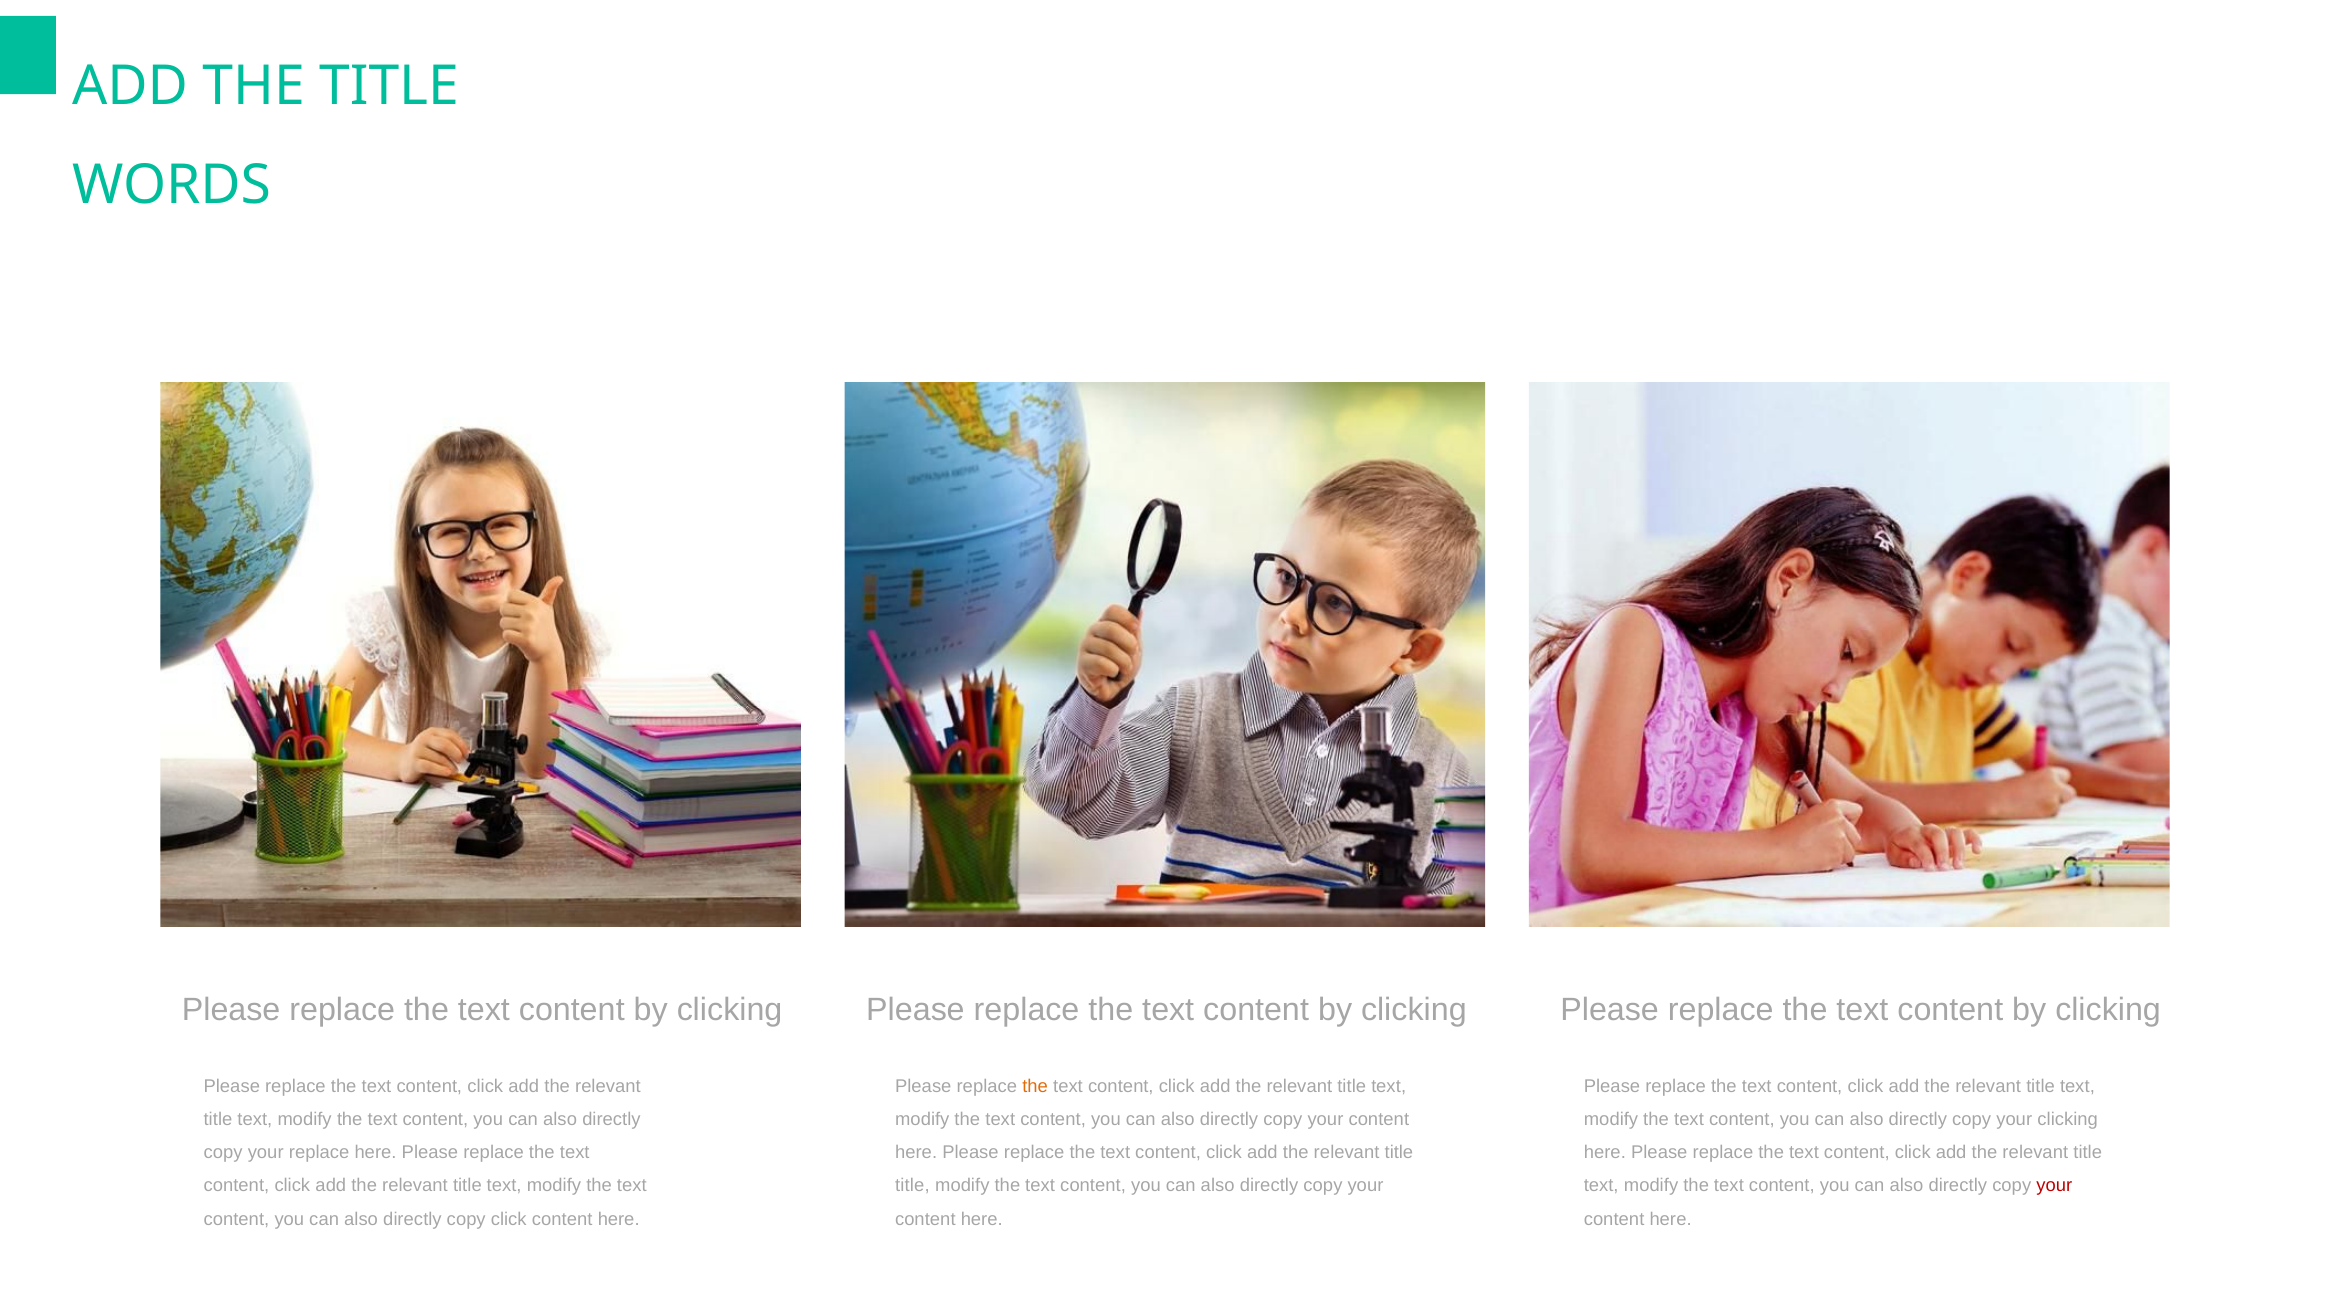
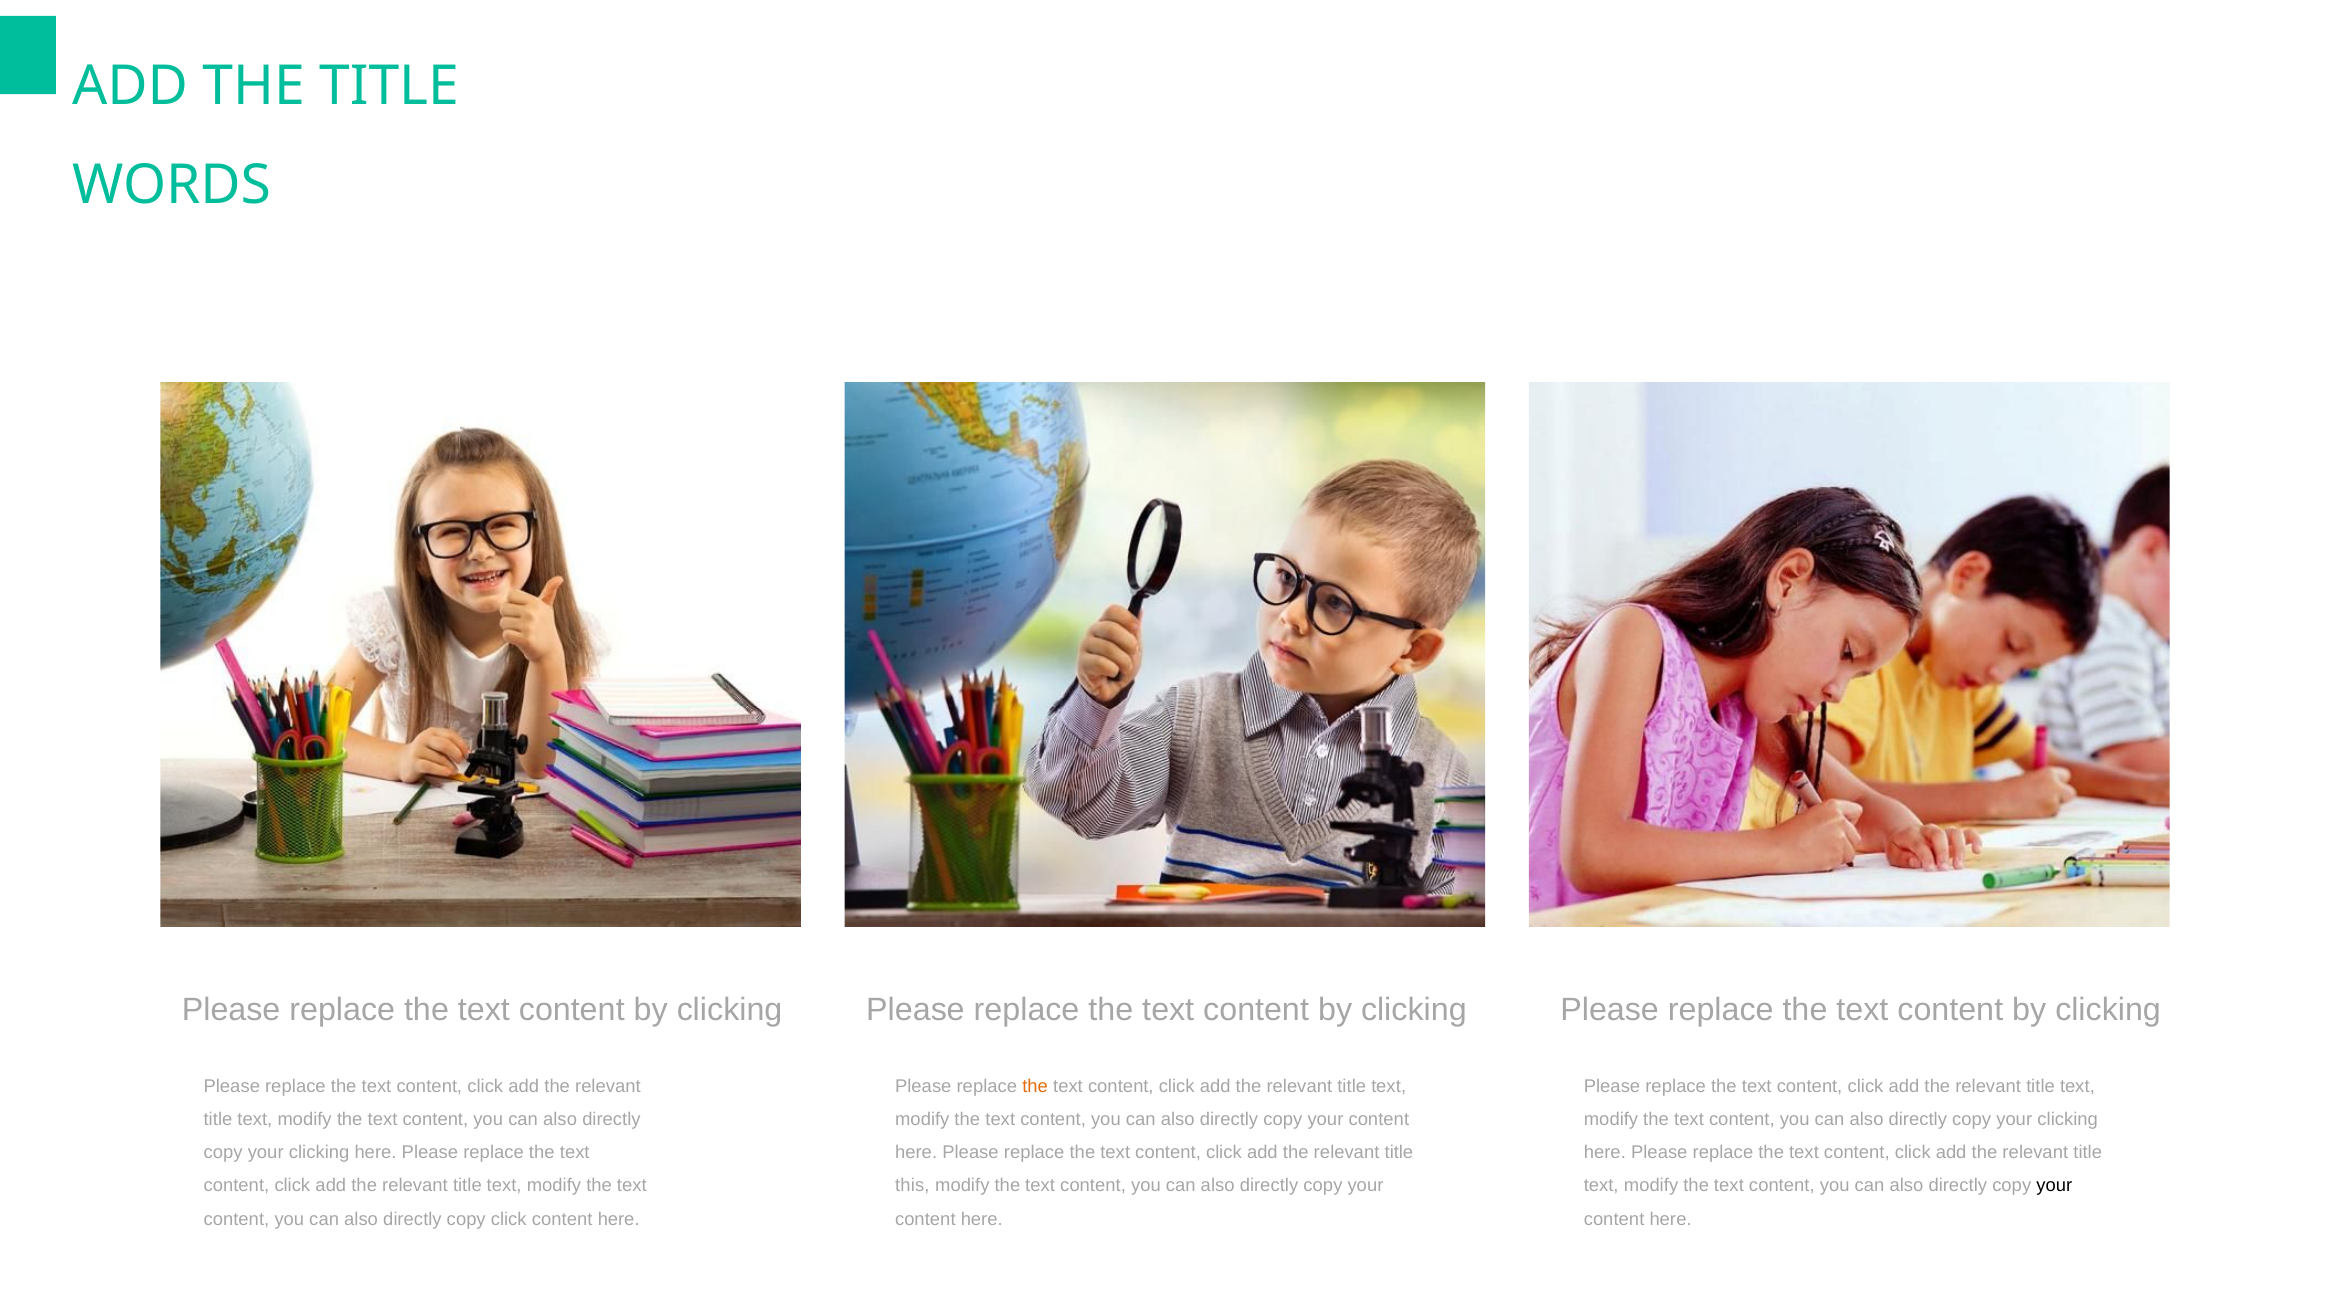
replace: replace -> clicking (319, 1153)
title: title -> this (912, 1186)
your colour: red -> black (2054, 1186)
